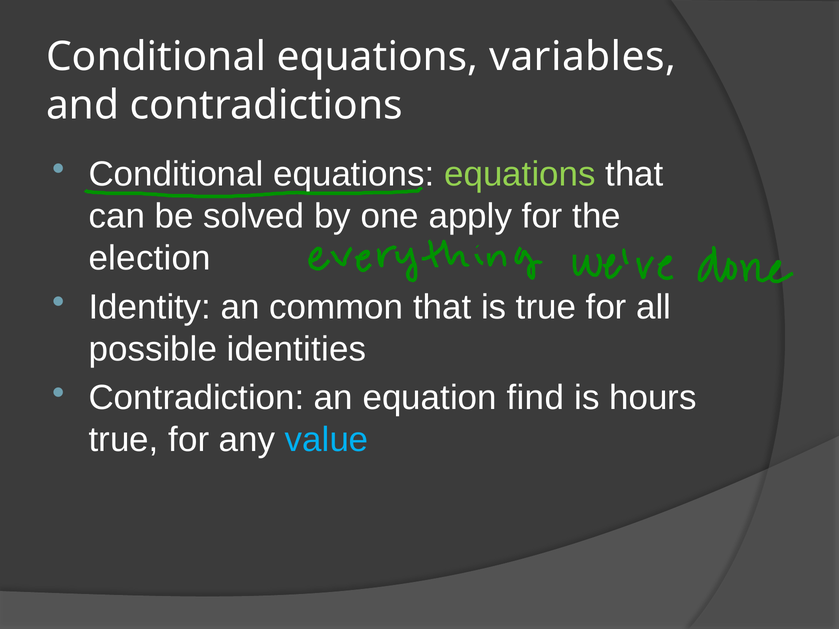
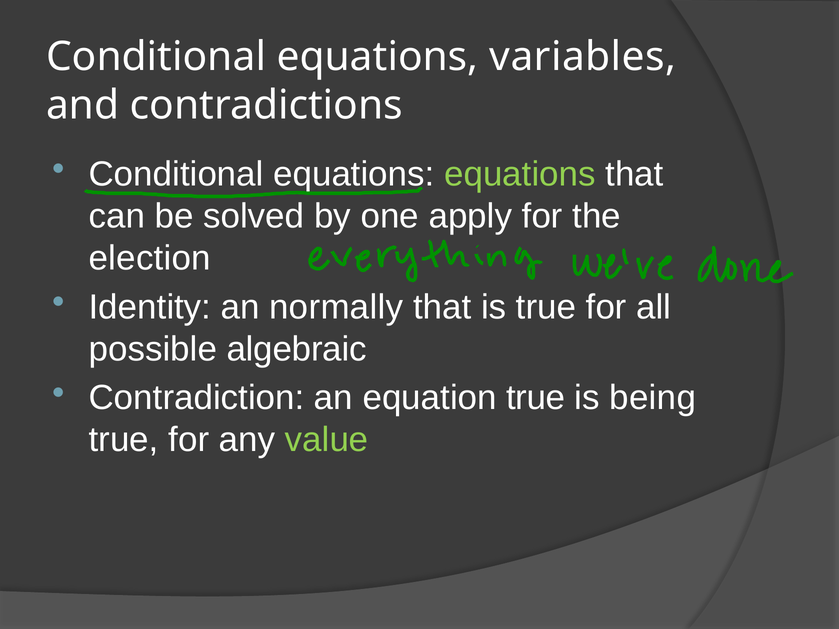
common: common -> normally (336, 307)
identities: identities -> algebraic (297, 349)
equation find: find -> true (536, 398)
hours: hours -> being (653, 398)
value colour: light blue -> light green (327, 440)
